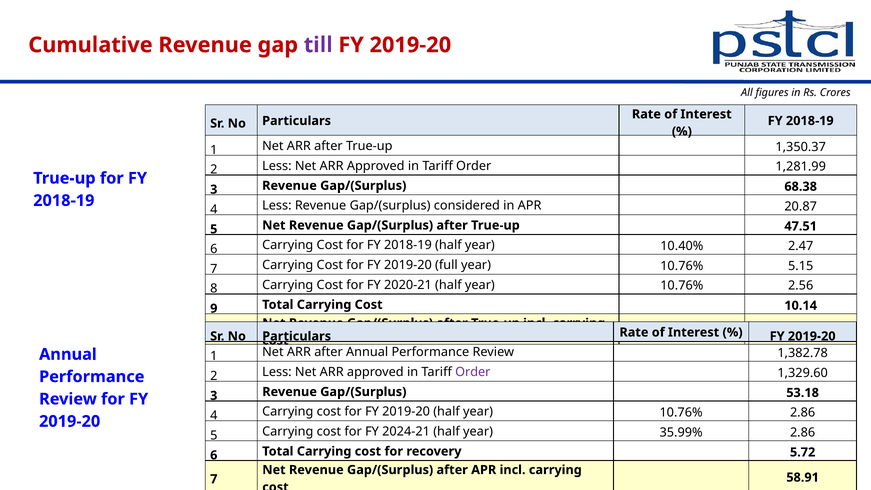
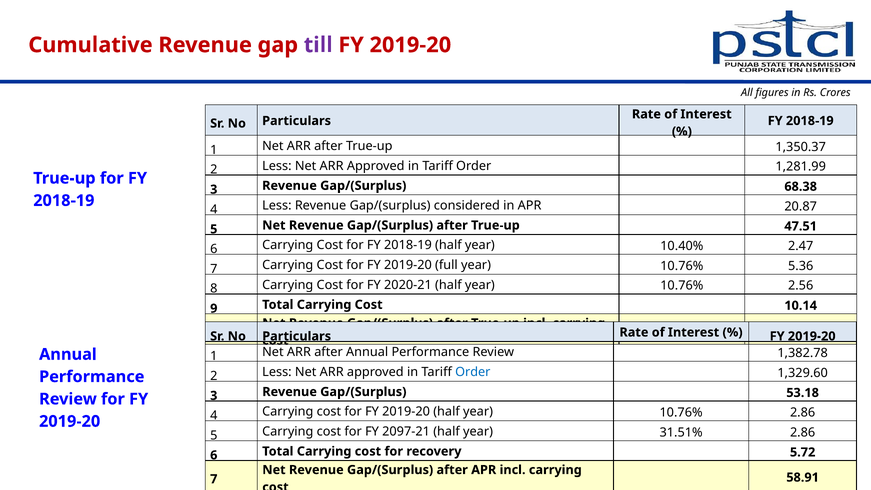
5.15: 5.15 -> 5.36 (801, 266)
Order colour: purple -> blue (473, 372)
2024-21: 2024-21 -> 2097-21 (406, 431)
35.99%: 35.99% -> 31.51% (681, 432)
